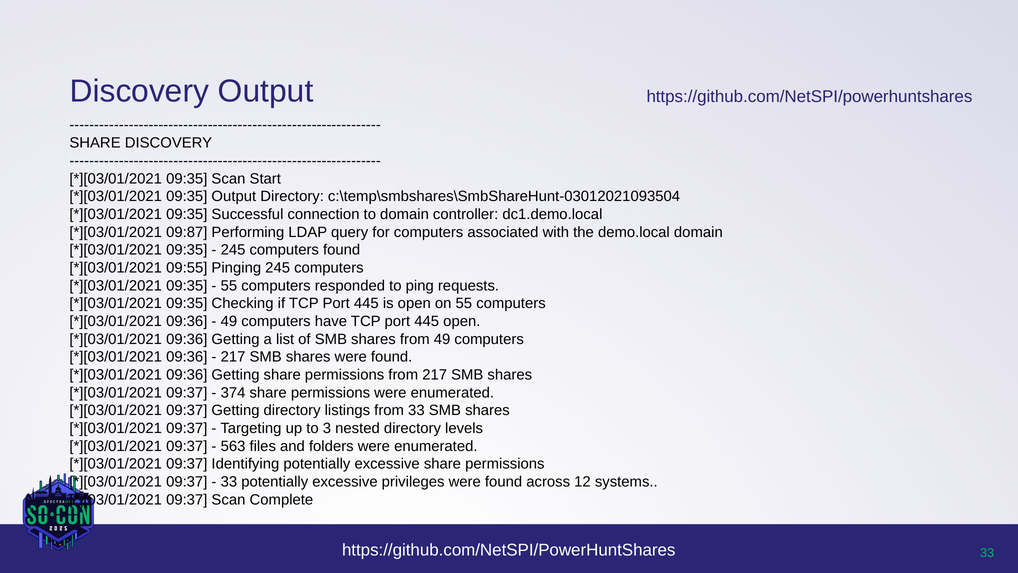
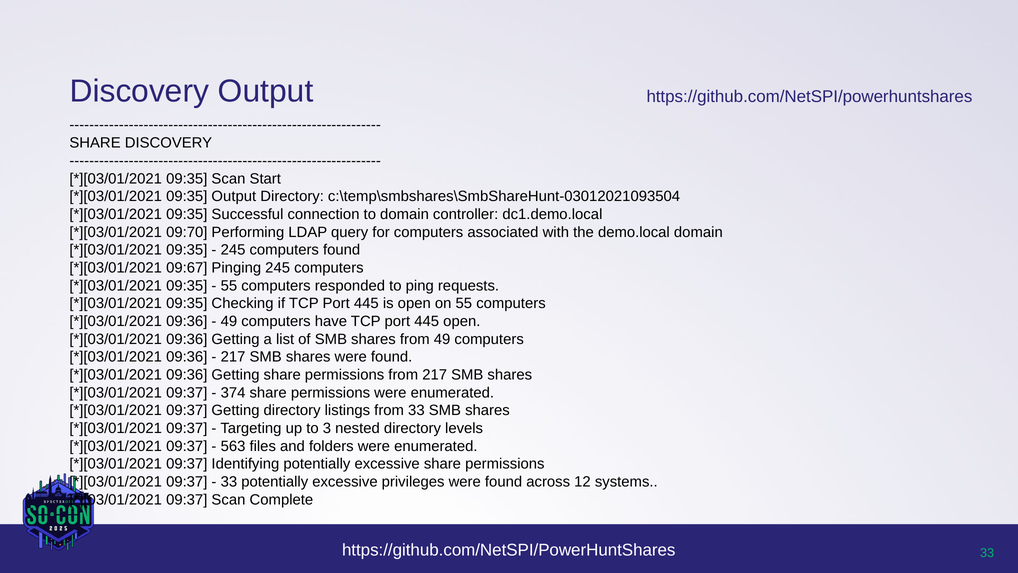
09:87: 09:87 -> 09:70 (187, 232)
09:55: 09:55 -> 09:67 (187, 268)
